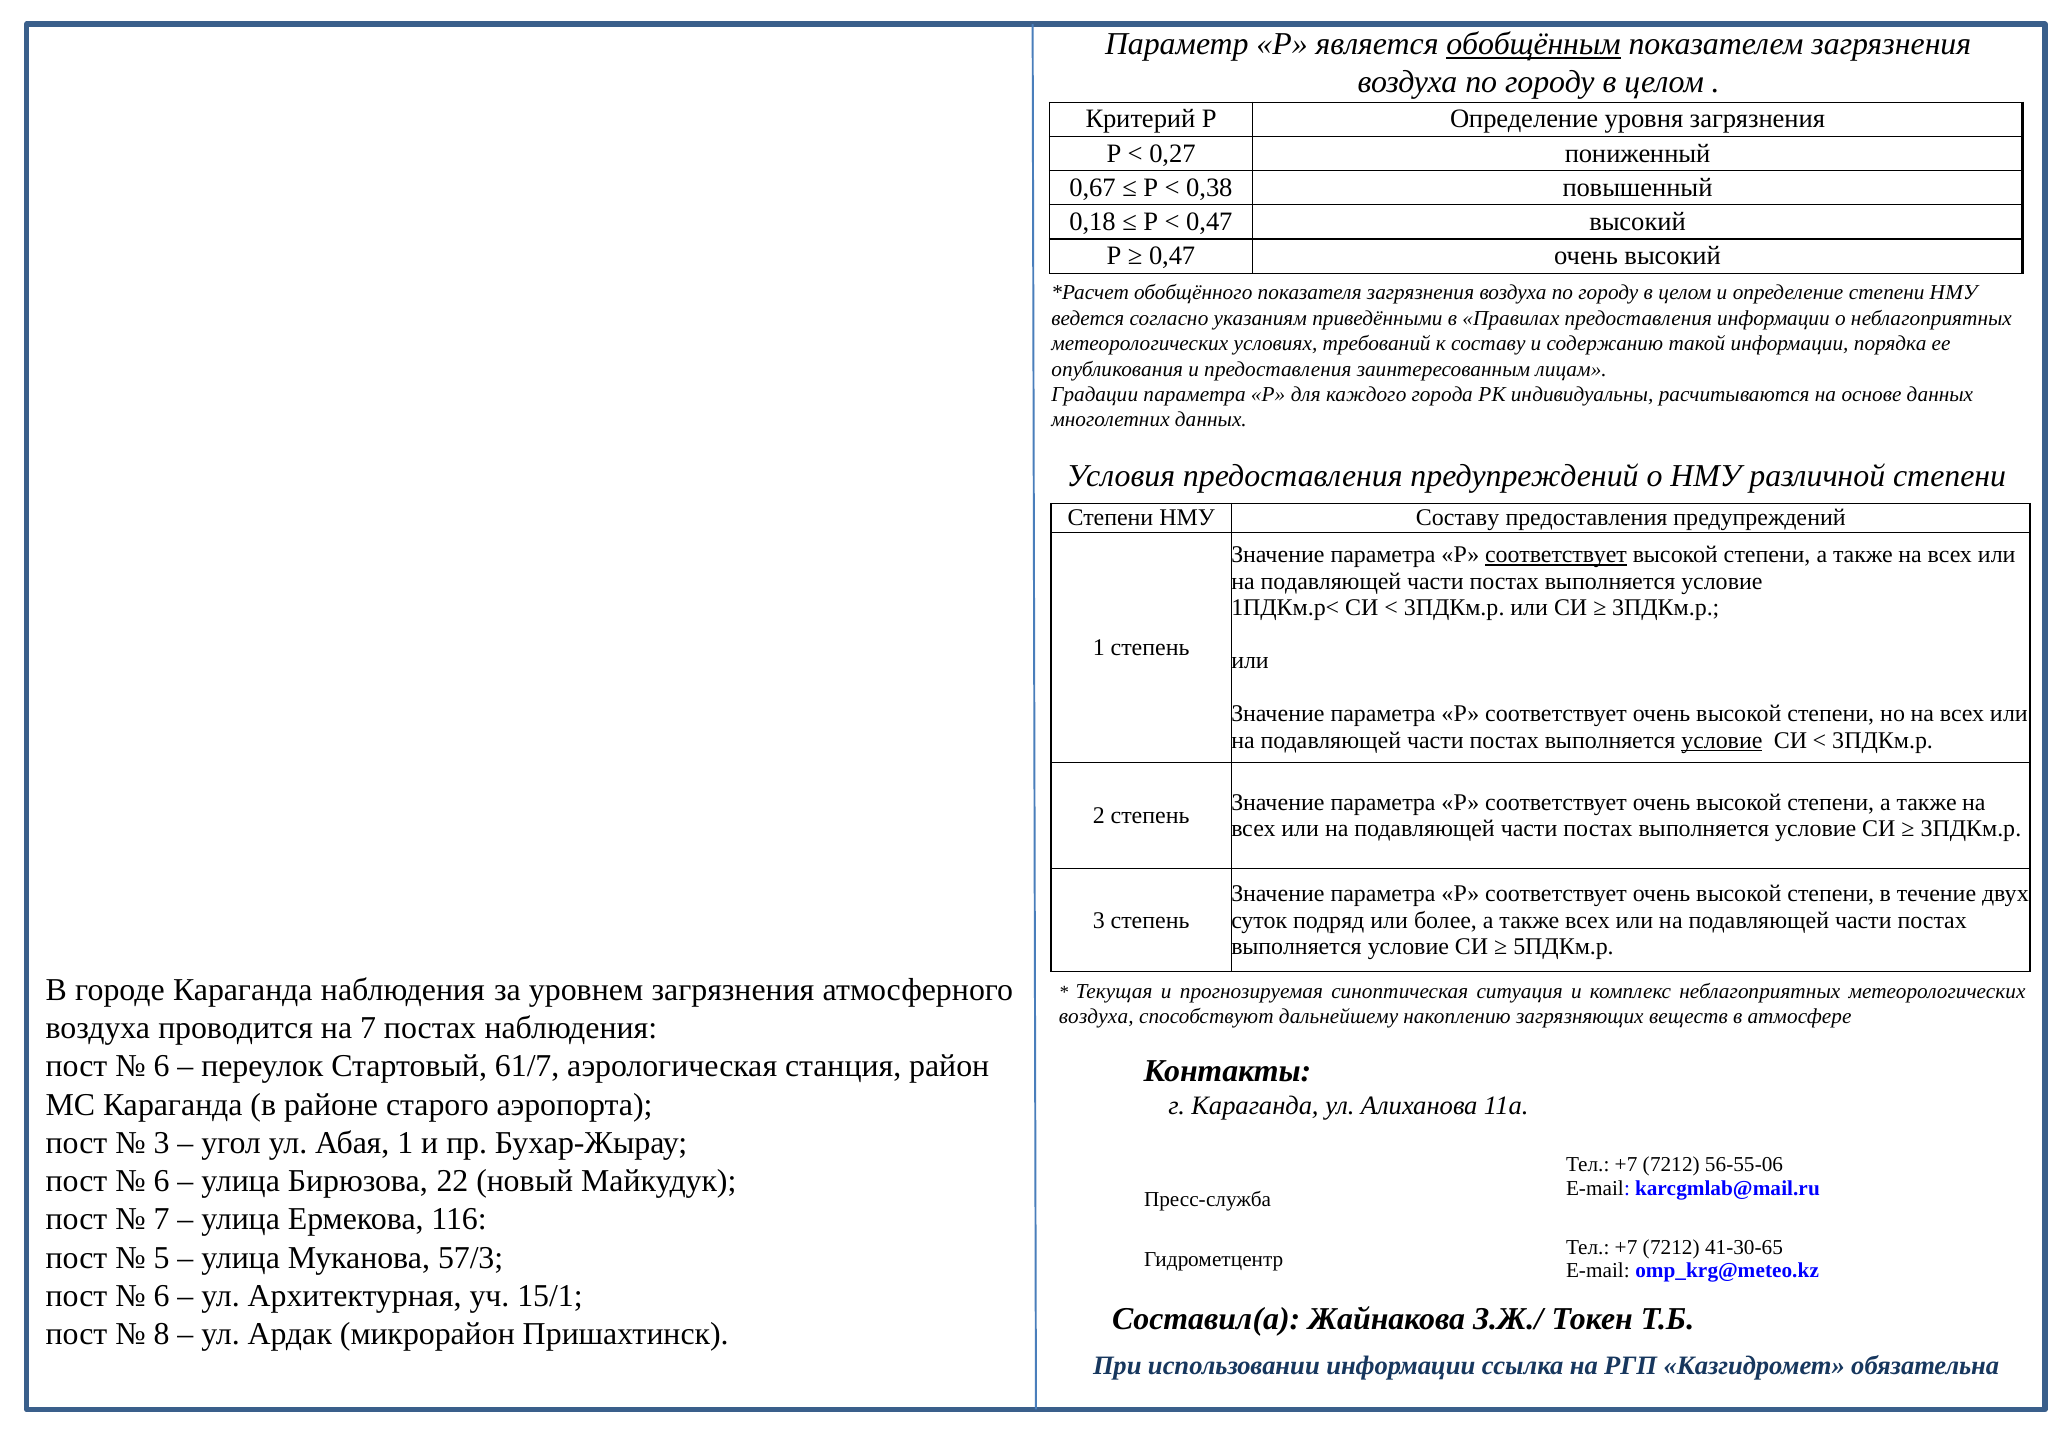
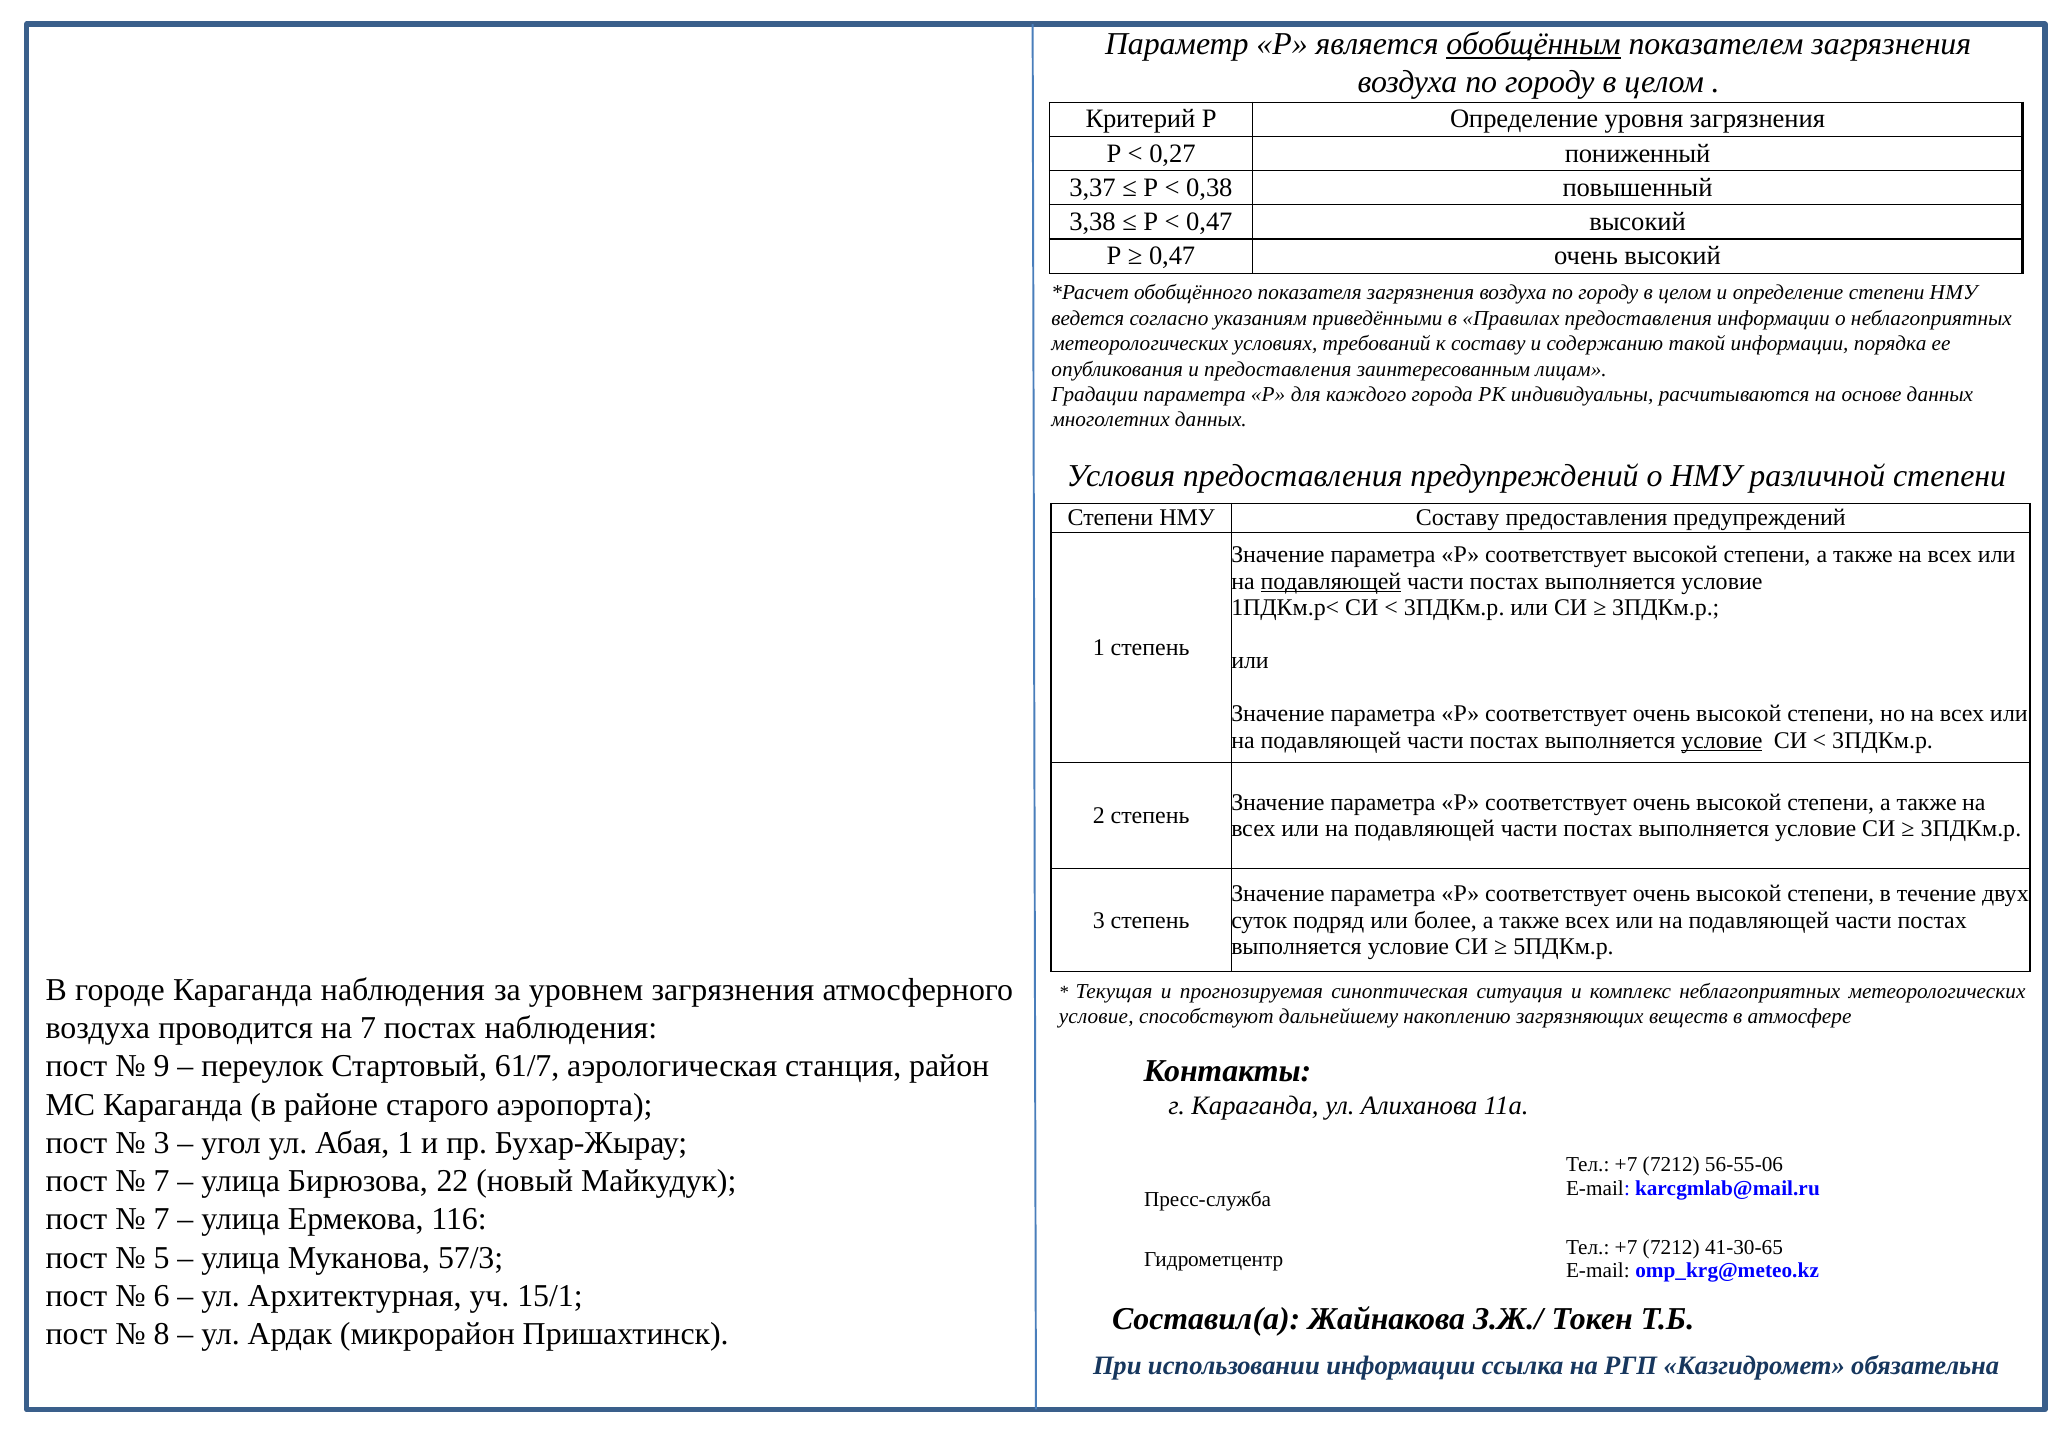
0,67: 0,67 -> 3,37 (1093, 188)
0,18: 0,18 -> 3,38 (1093, 222)
соответствует underline: present -> none (1556, 555)
подавляющей underline: none -> present (1331, 581)
воздуха: воздуха -> условие (1096, 1017)
6: 6 -> 9 (162, 1067)
6: 6 -> 7 (162, 1181)
